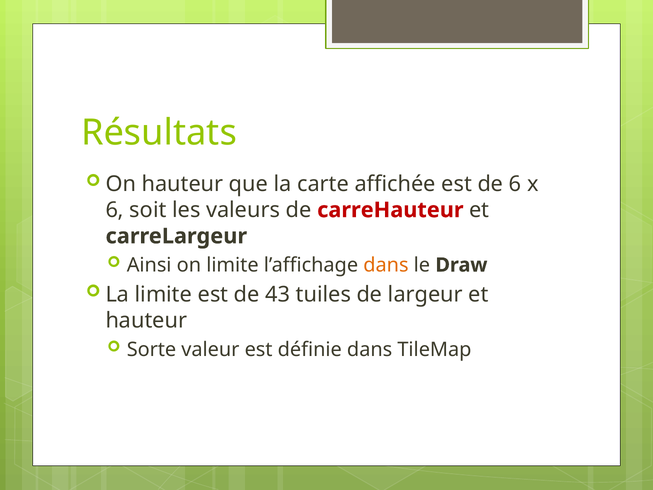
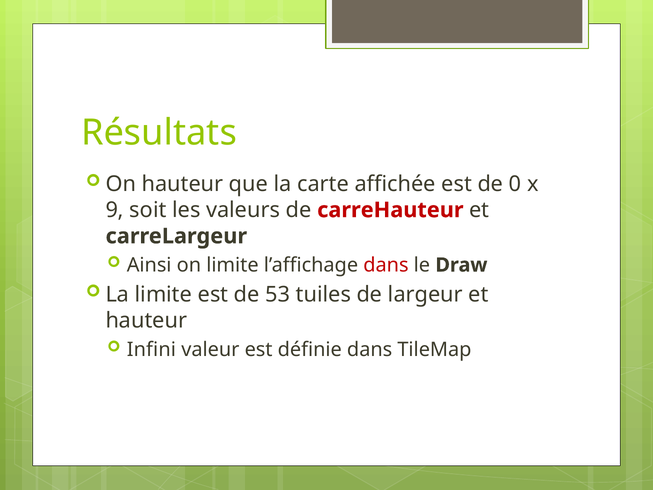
de 6: 6 -> 0 (515, 184)
6: 6 -> 9 (115, 210)
dans colour: orange -> red (386, 265)
43: 43 -> 53 (278, 294)
Sorte: Sorte -> Infini (151, 349)
